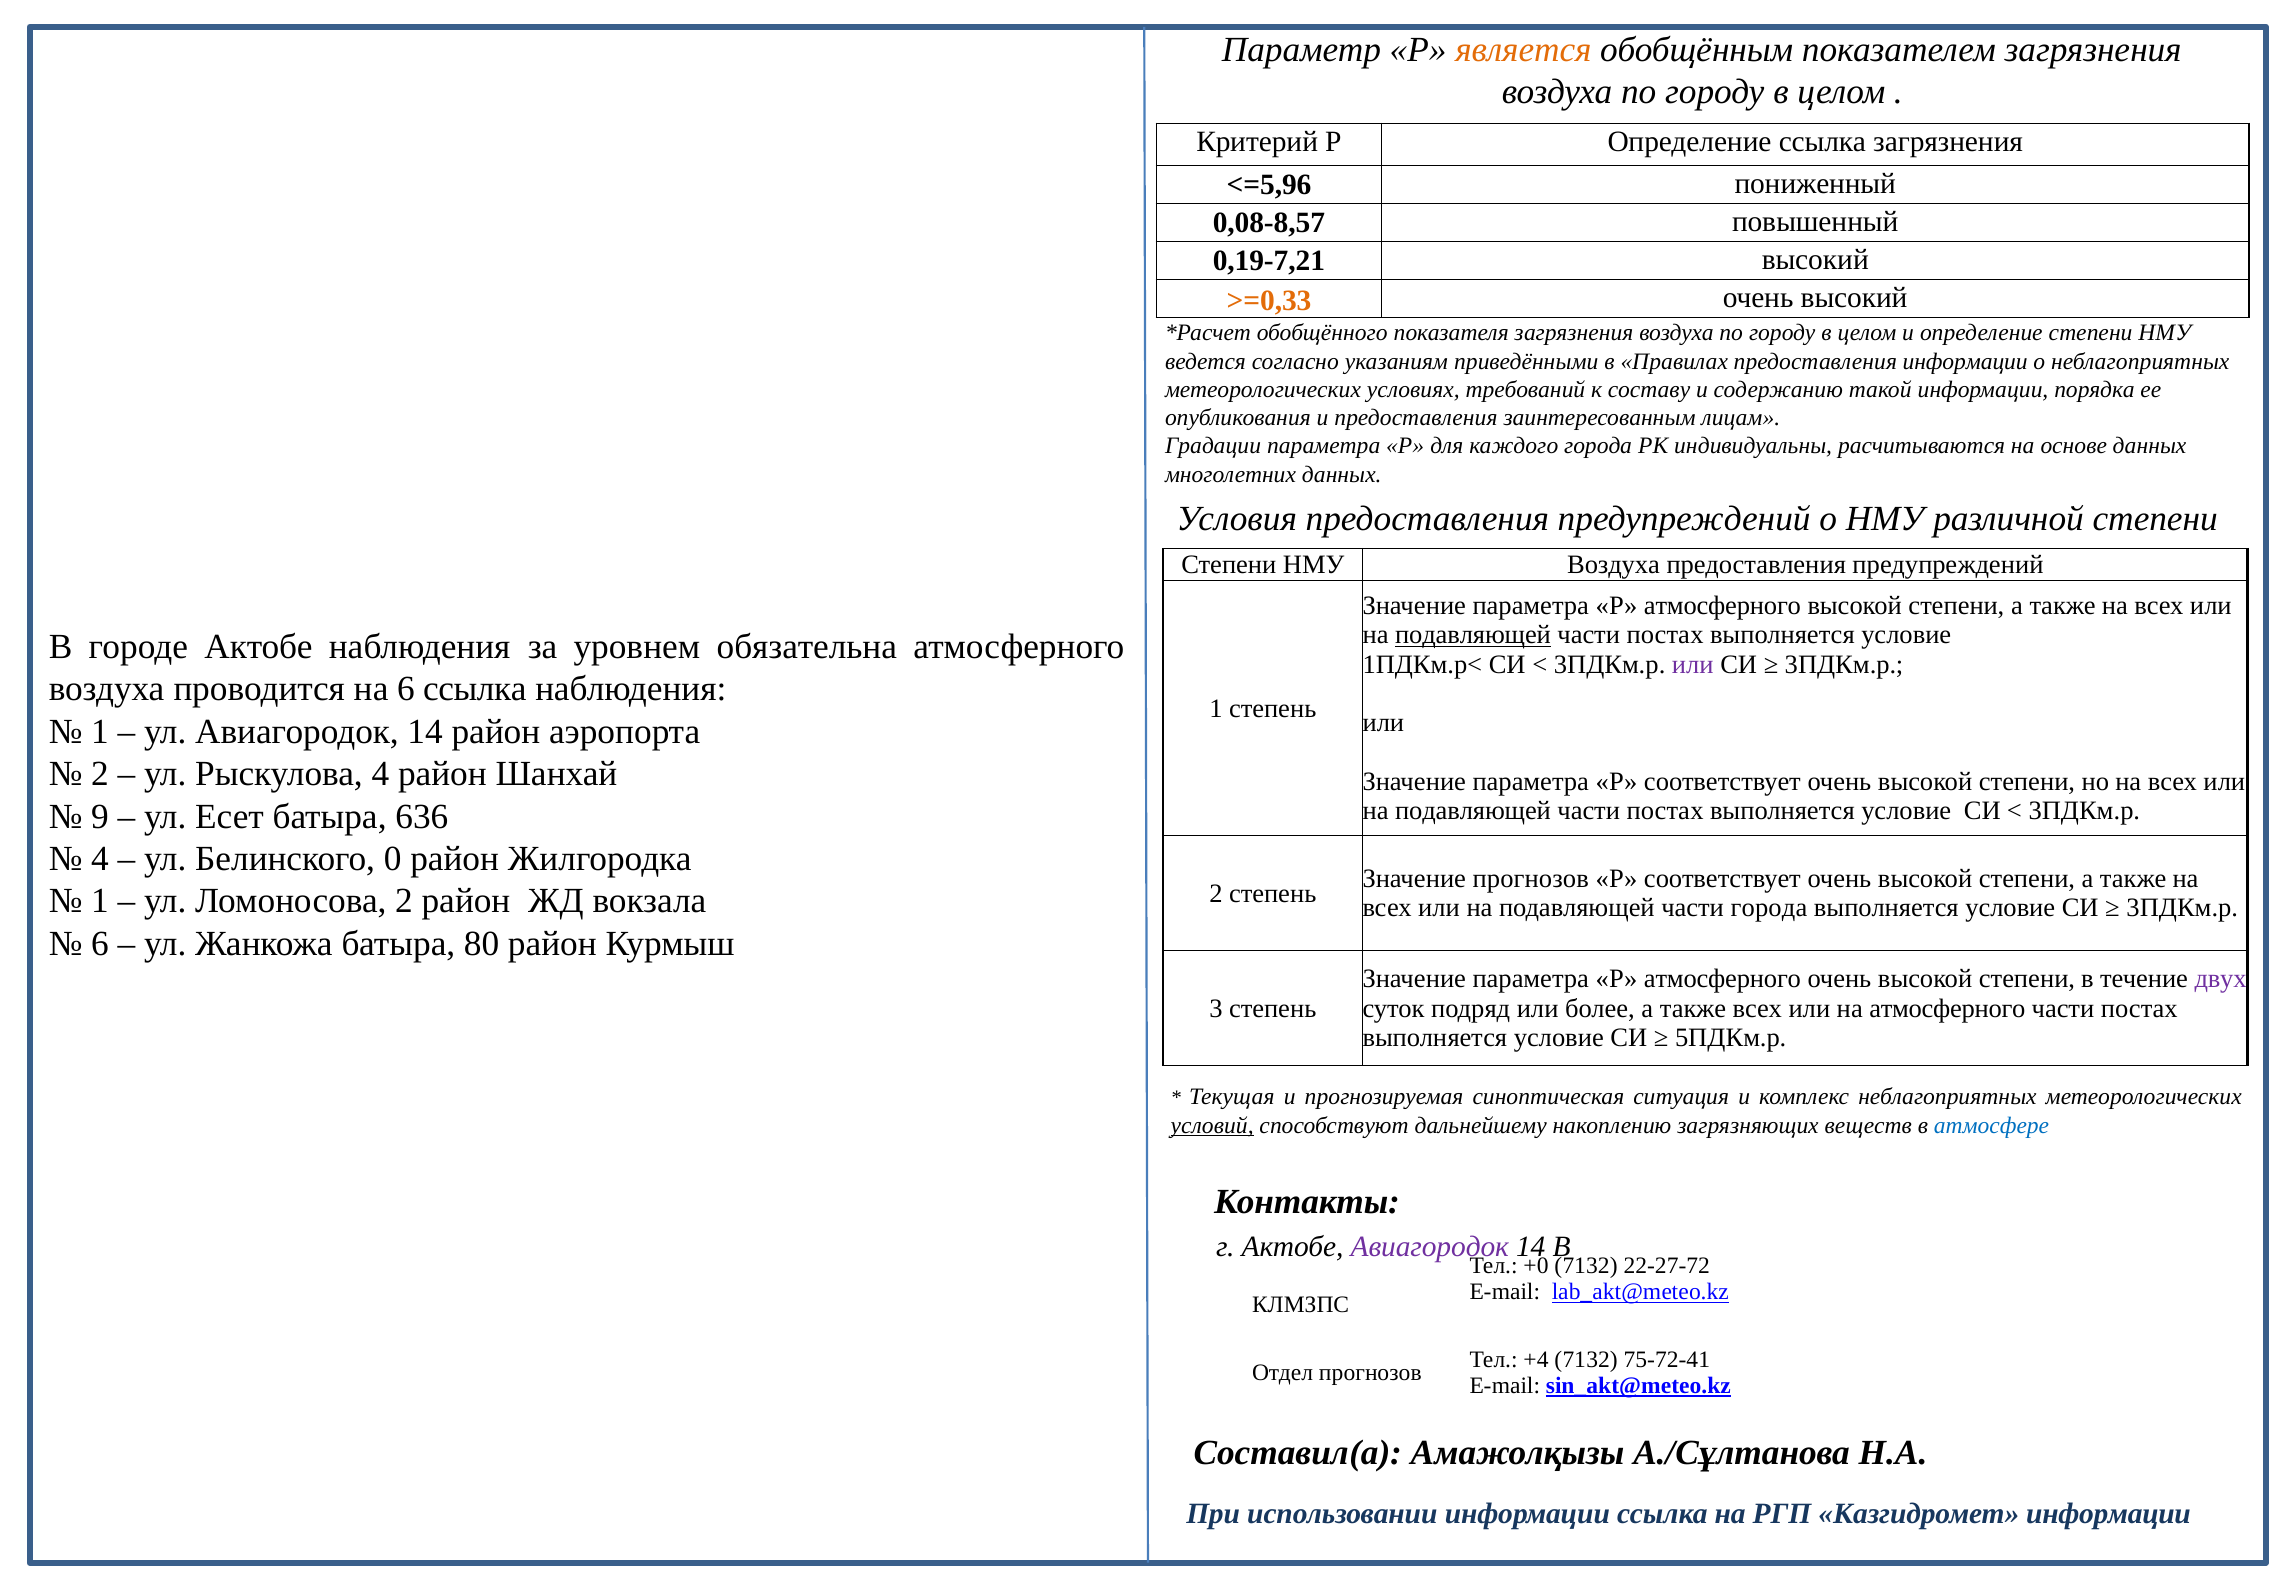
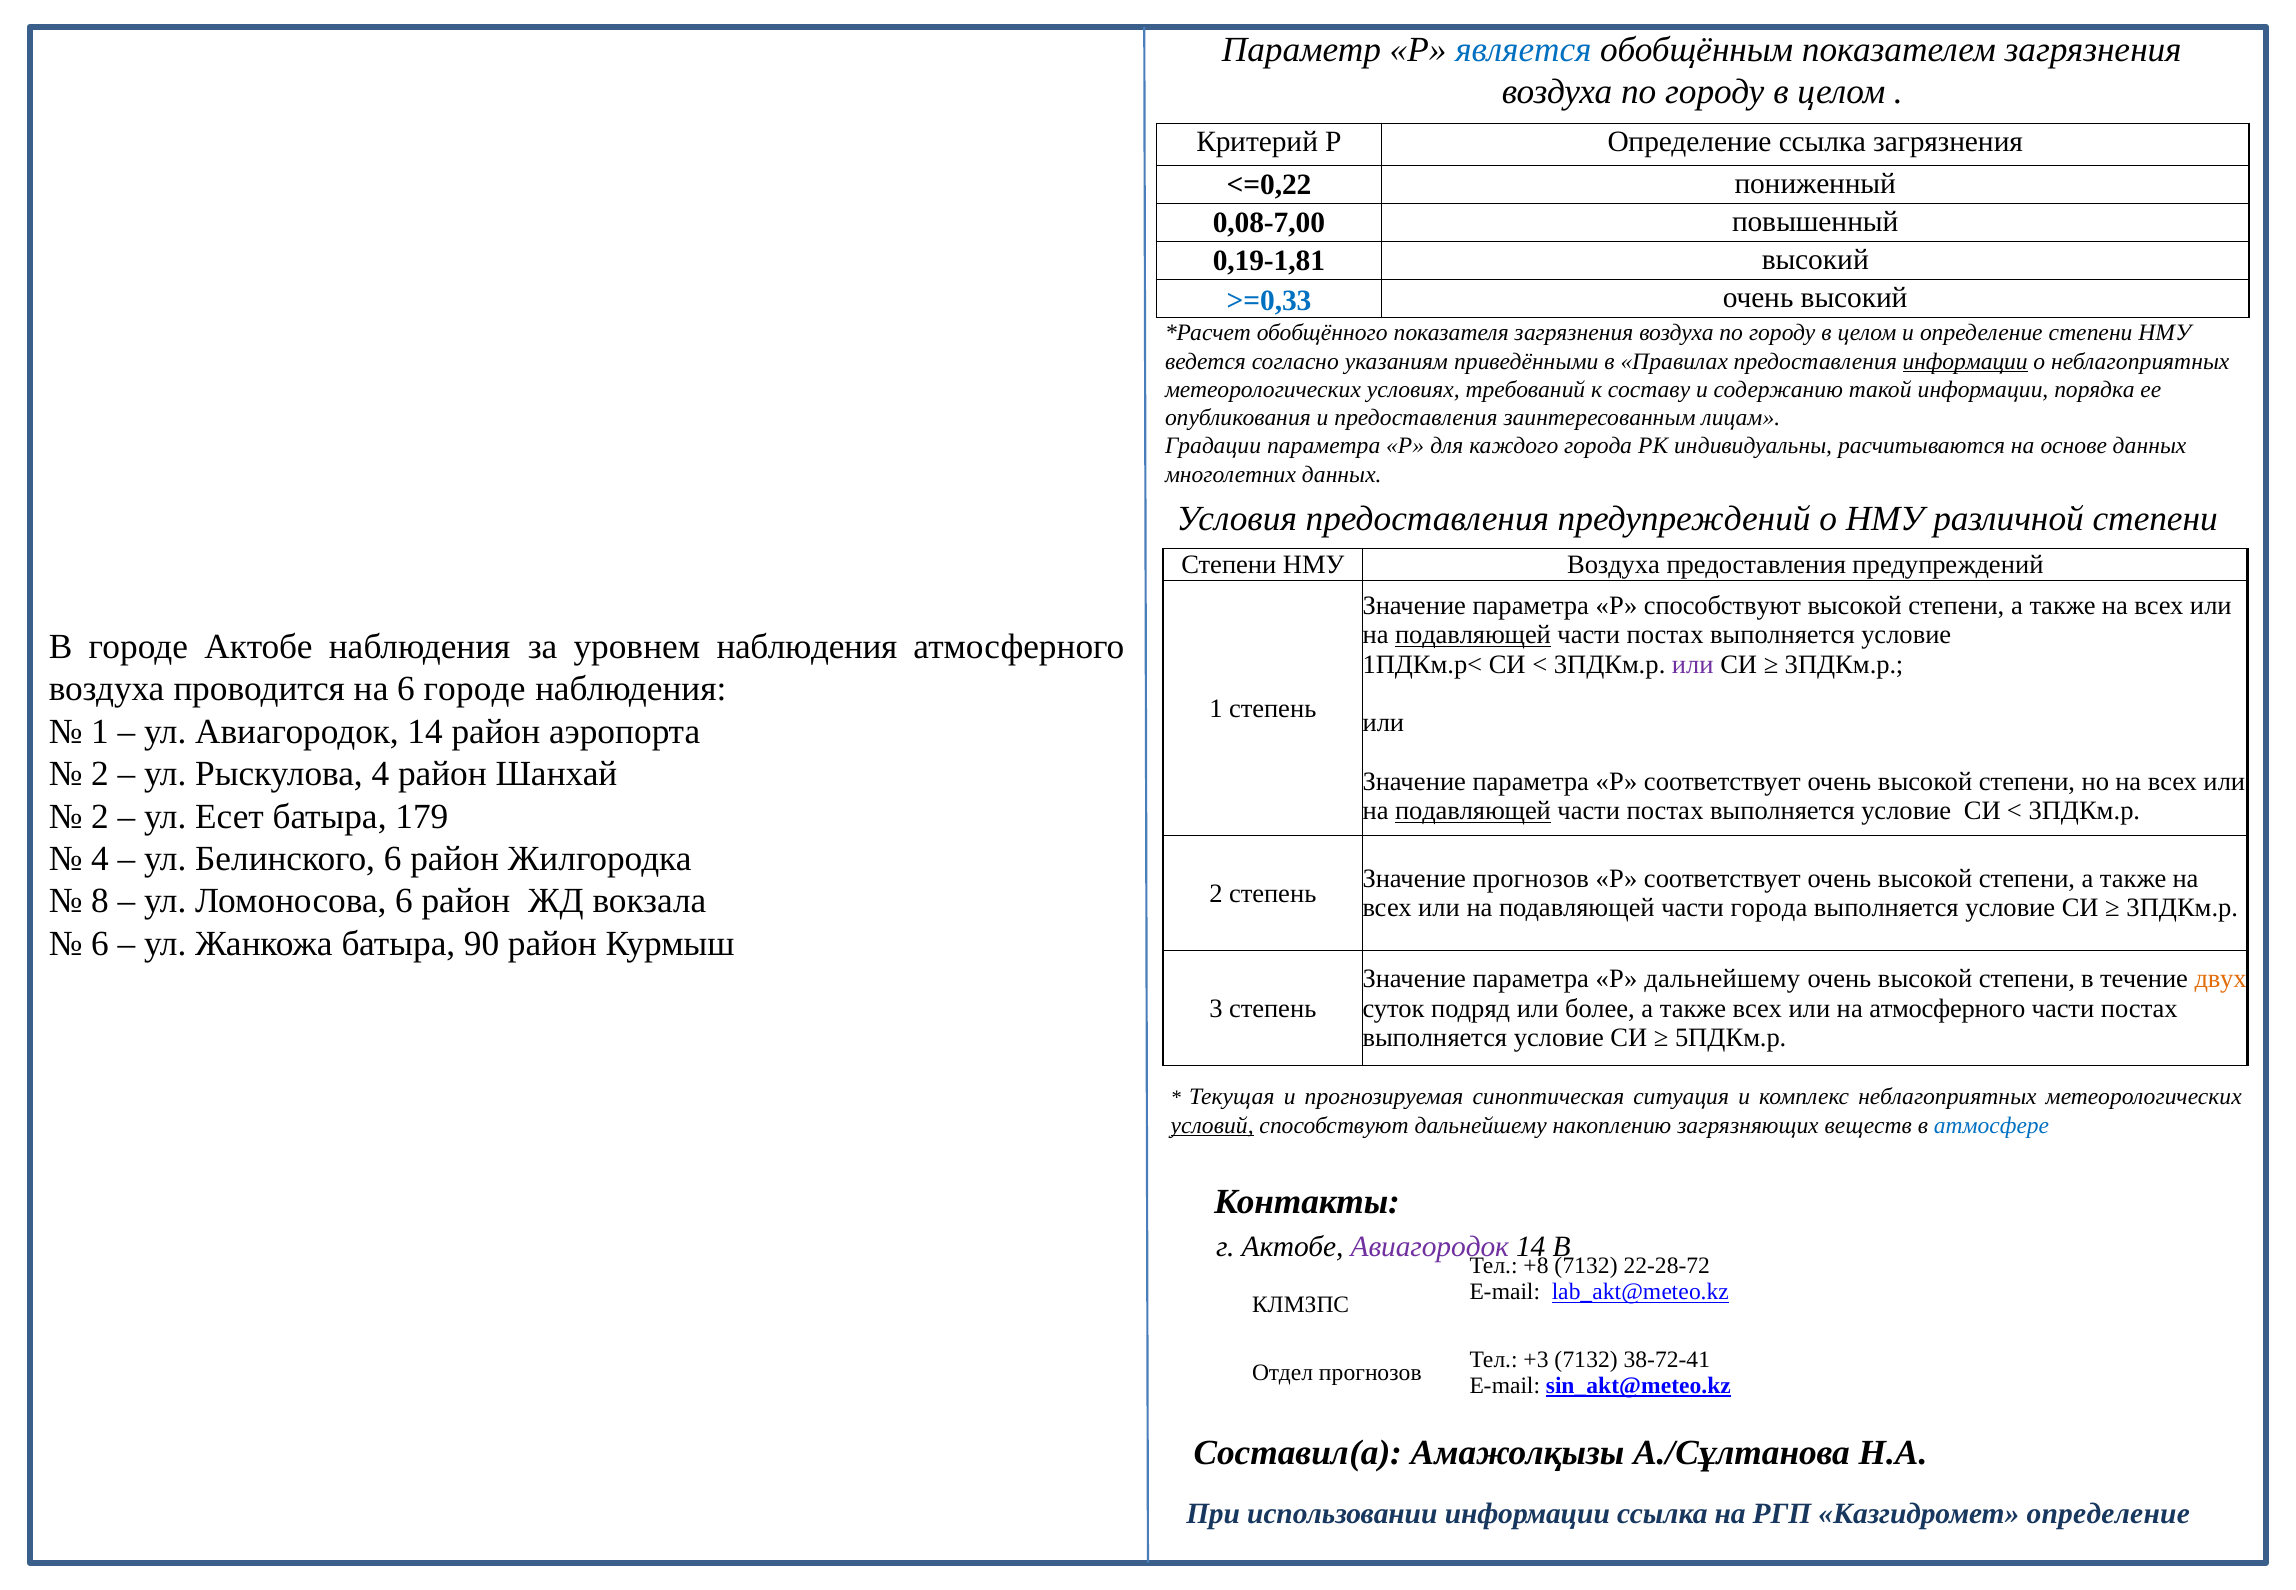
является colour: orange -> blue (1523, 50)
<=5,96: <=5,96 -> <=0,22 (1269, 185)
0,08-8,57: 0,08-8,57 -> 0,08-7,00 (1269, 222)
0,19-7,21: 0,19-7,21 -> 0,19-1,81 (1269, 260)
>=0,33 colour: orange -> blue (1269, 301)
информации underline: none -> present (1965, 361)
атмосферного: атмосферного -> способствуют (1722, 605)
уровнем обязательна: обязательна -> наблюдения (807, 647)
6 ссылка: ссылка -> городе (475, 689)
подавляющей underline: none -> present (1473, 811)
9: 9 -> 2 (100, 816)
636: 636 -> 179 (422, 816)
Белинского 0: 0 -> 6 (393, 859)
1: 1 -> 8 (100, 901)
Ломоносова 2: 2 -> 6 (404, 901)
80: 80 -> 90 (482, 943)
атмосферного: атмосферного -> дальнейшему (1722, 979)
двух colour: purple -> orange (2221, 979)
+0: +0 -> +8 (1536, 1265)
22-27-72: 22-27-72 -> 22-28-72 (1667, 1265)
+4: +4 -> +3 (1536, 1359)
75-72-41: 75-72-41 -> 38-72-41 (1667, 1359)
Казгидромет информации: информации -> определение (2108, 1514)
